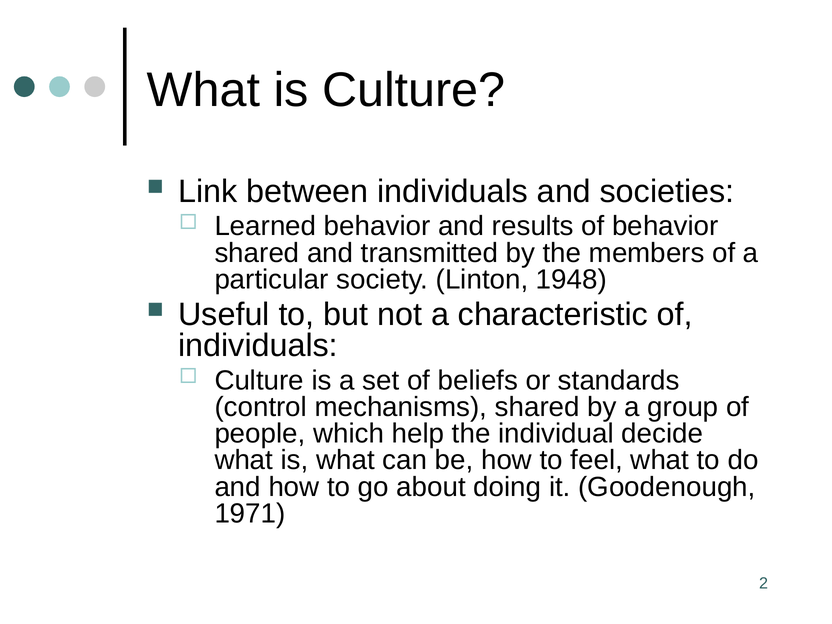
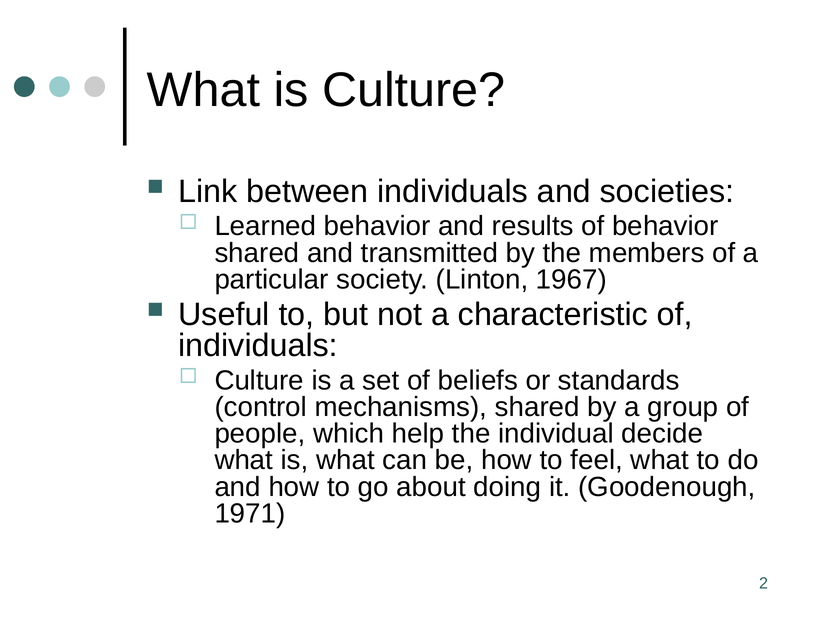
1948: 1948 -> 1967 (571, 280)
